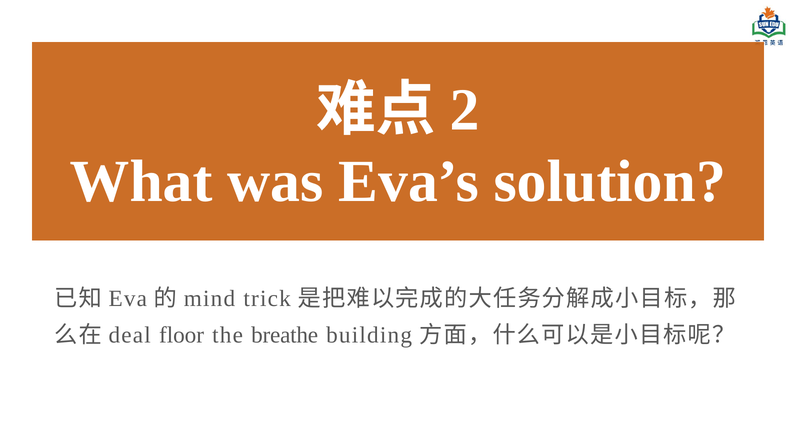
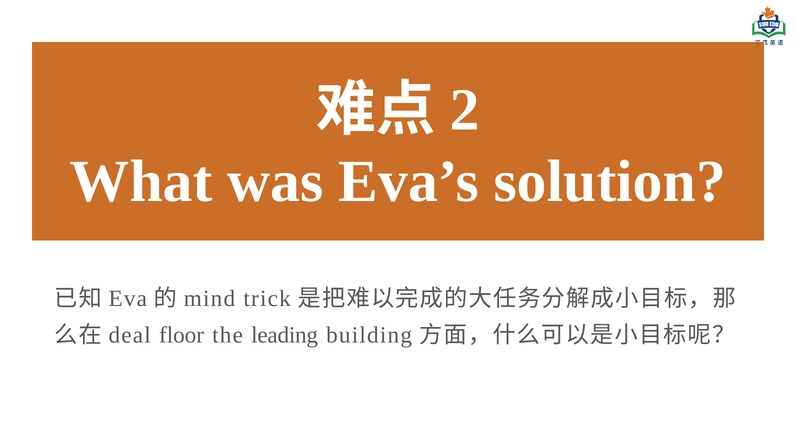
breathe: breathe -> leading (285, 335)
